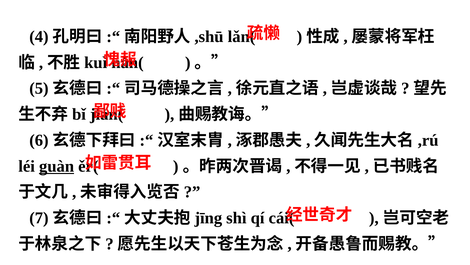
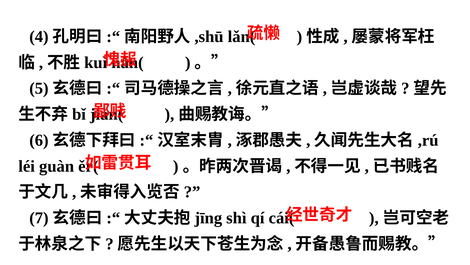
guàn underline: present -> none (57, 166)
